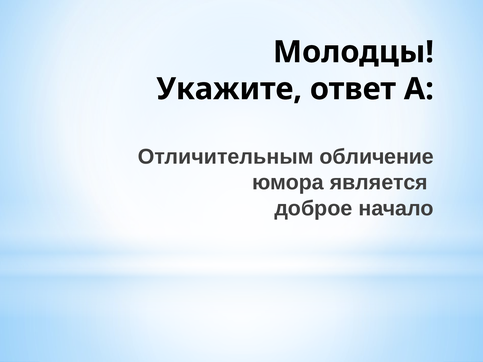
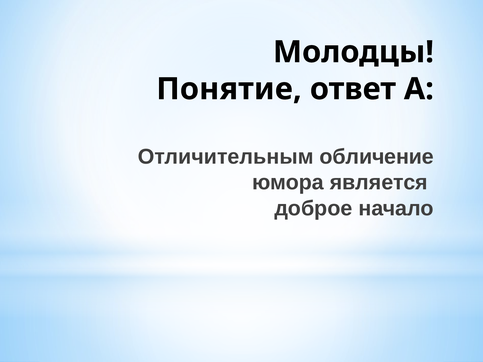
Укажите: Укажите -> Понятие (229, 89)
